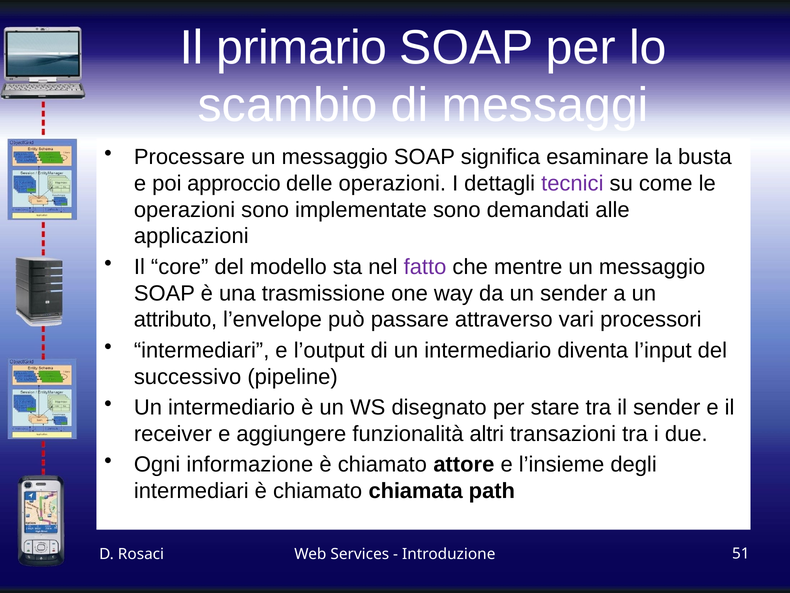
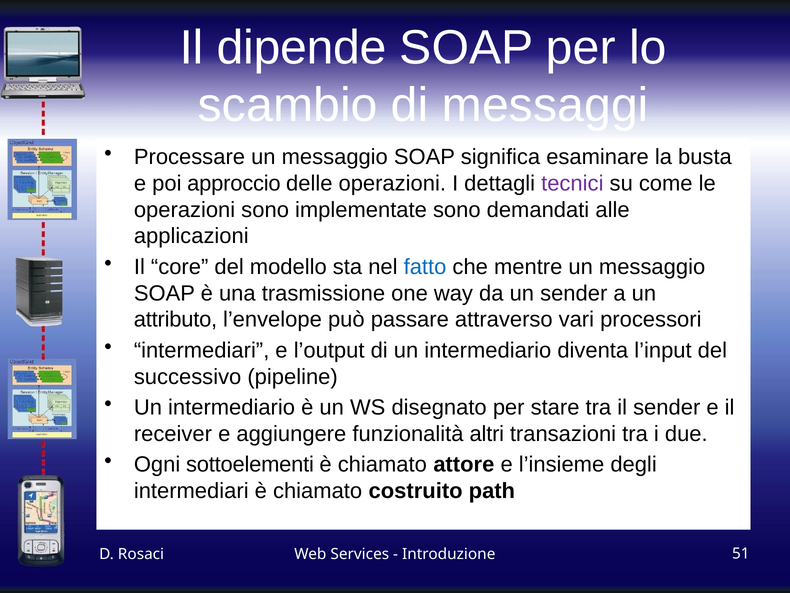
primario: primario -> dipende (302, 48)
fatto colour: purple -> blue (425, 267)
informazione: informazione -> sottoelementi (250, 464)
chiamata: chiamata -> costruito (416, 491)
